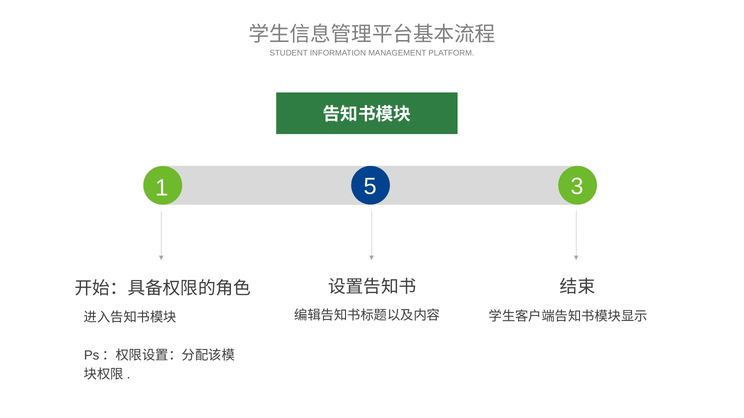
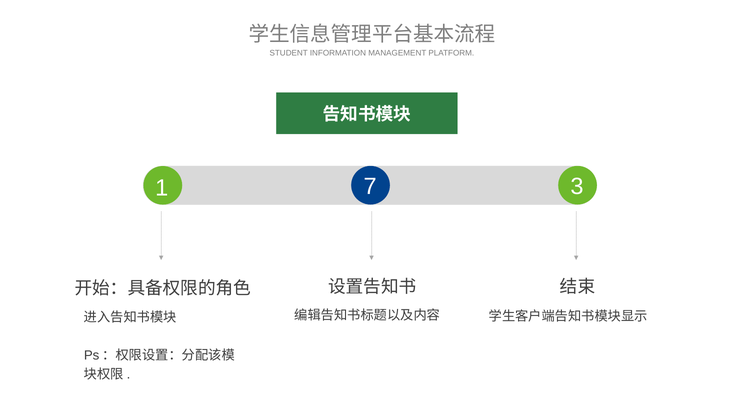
5: 5 -> 7 (370, 187)
